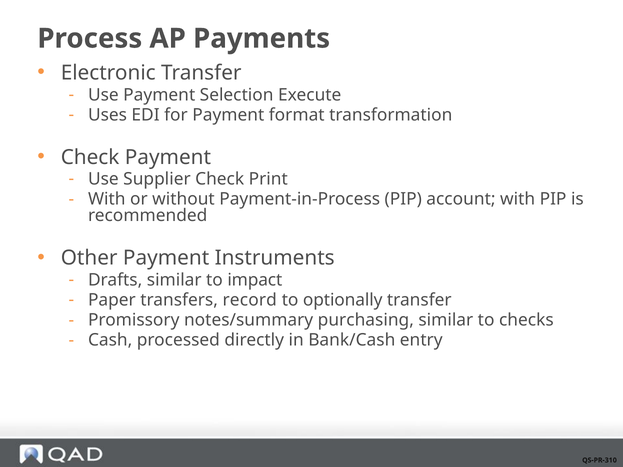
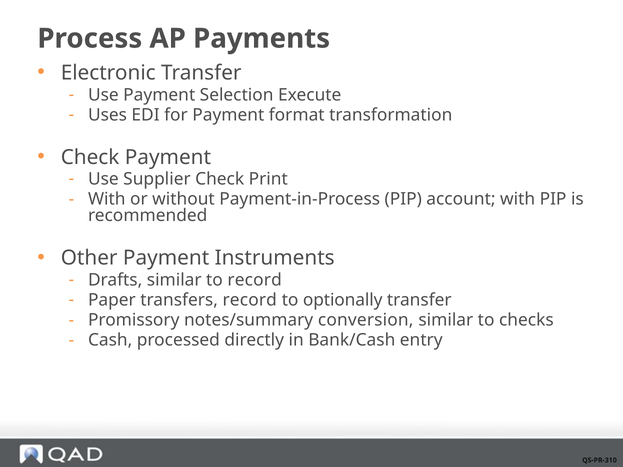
to impact: impact -> record (255, 280)
purchasing: purchasing -> conversion (366, 320)
